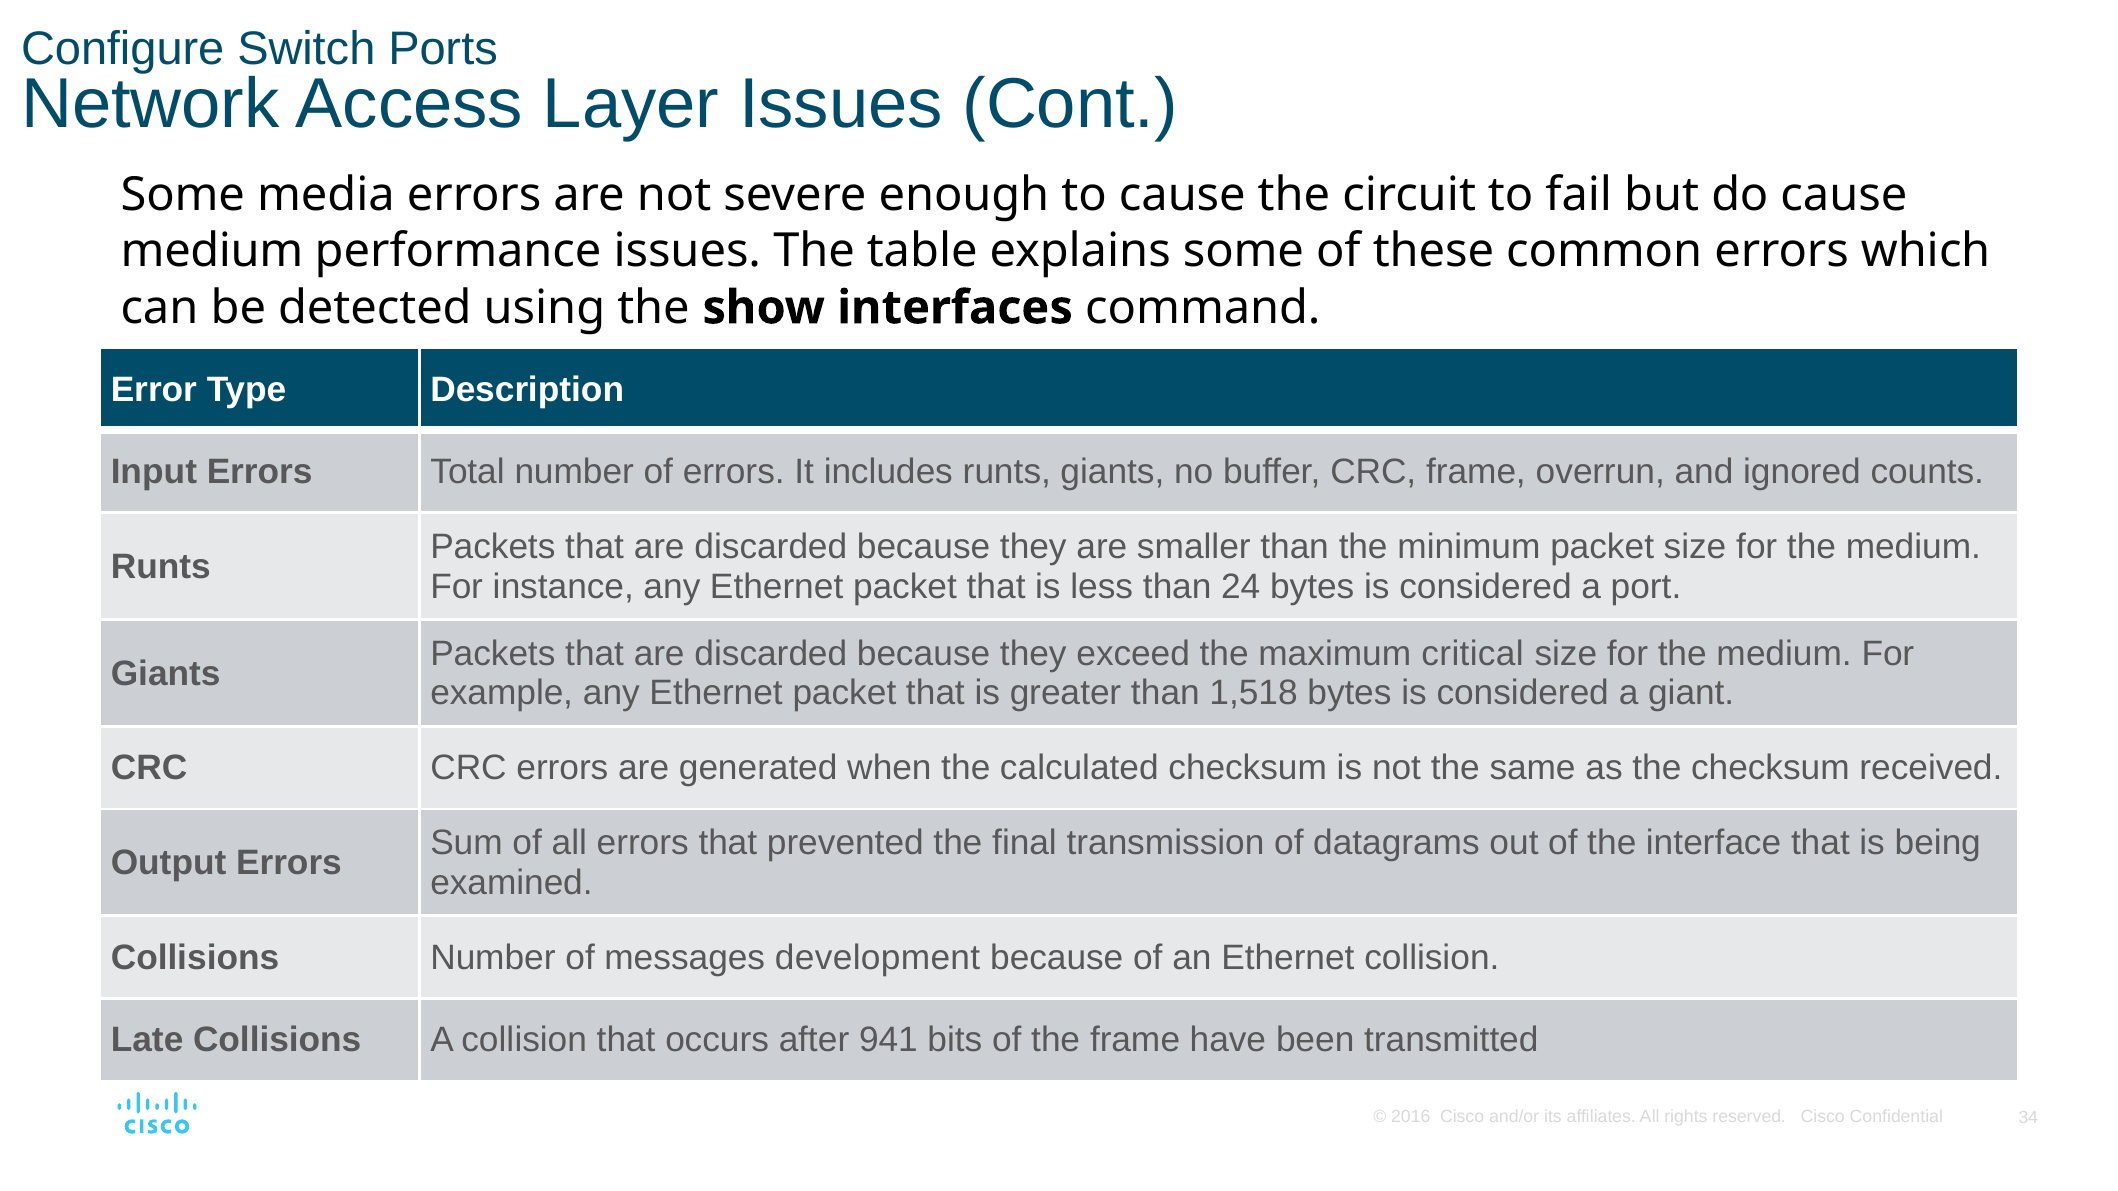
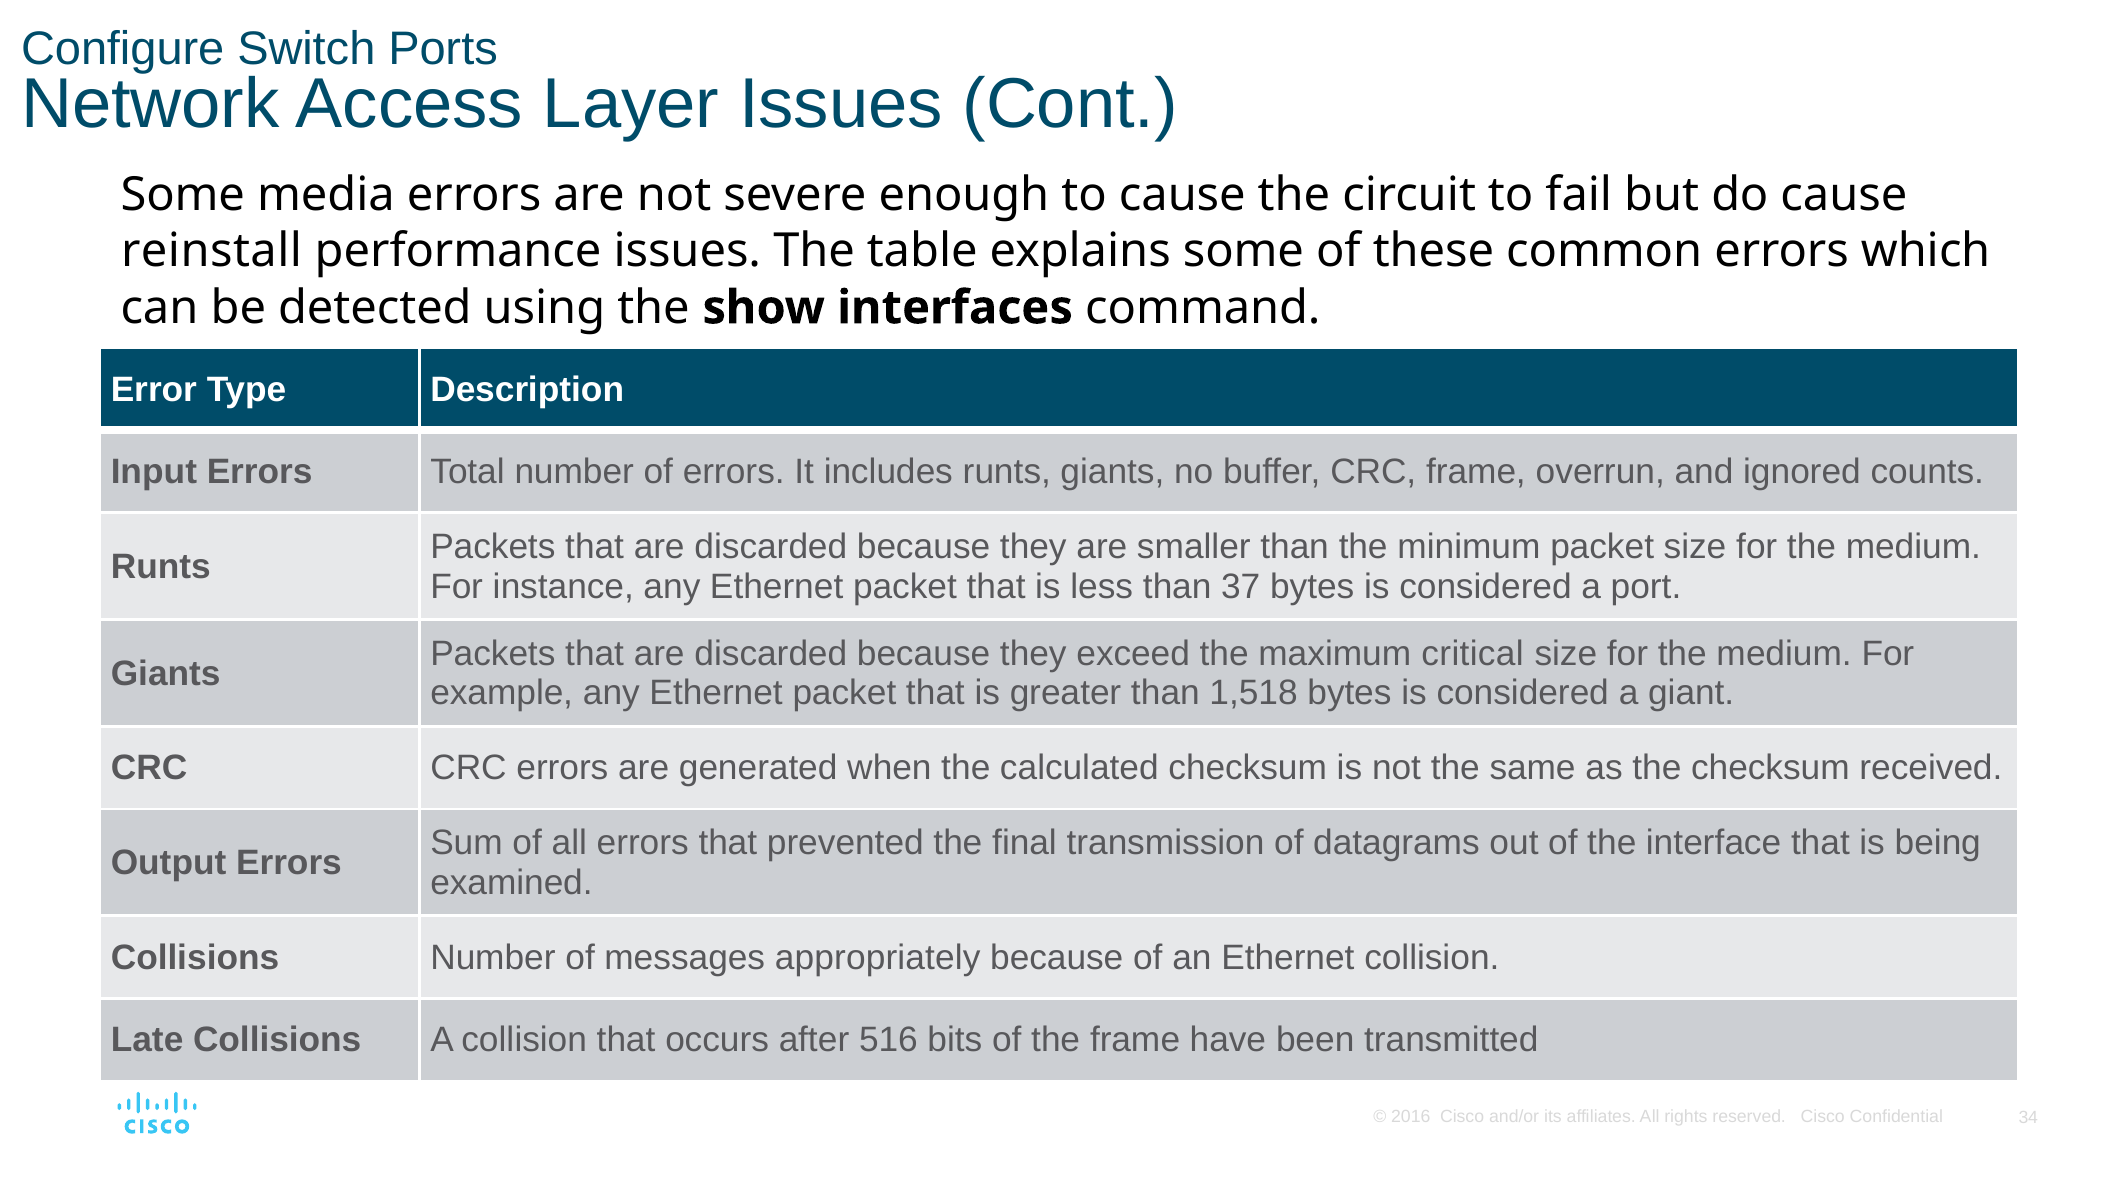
medium: medium -> reinstall (212, 251)
24: 24 -> 37 (1241, 587)
development: development -> appropriately (878, 958)
941: 941 -> 516 (888, 1041)
